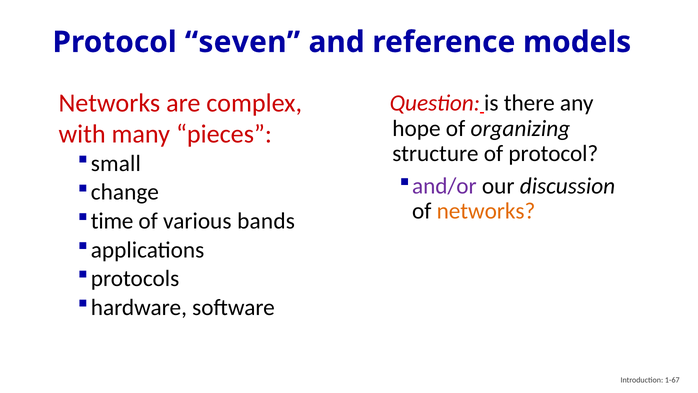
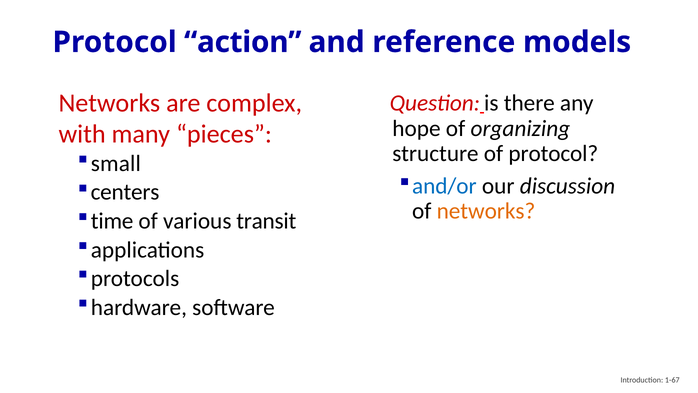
seven: seven -> action (243, 42)
and/or colour: purple -> blue (444, 186)
change: change -> centers (125, 192)
bands: bands -> transit (266, 221)
